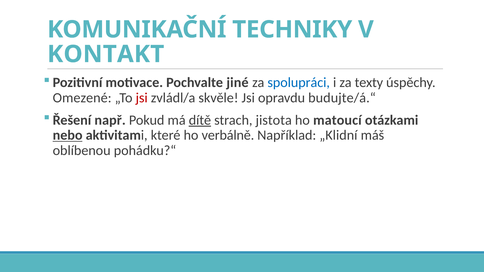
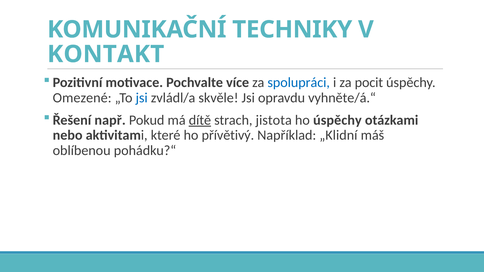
jiné: jiné -> více (238, 83)
texty: texty -> pocit (369, 83)
jsi colour: red -> blue (142, 98)
budujte/á.“: budujte/á.“ -> vyhněte/á.“ (342, 98)
ho matoucí: matoucí -> úspěchy (337, 120)
nebo underline: present -> none (68, 135)
verbálně: verbálně -> přívětivý (228, 135)
